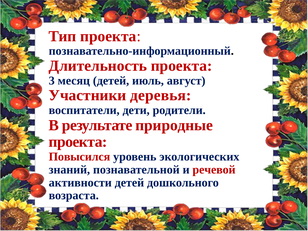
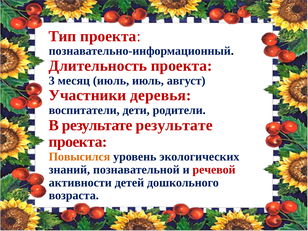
месяц детей: детей -> июль (111, 81)
результате природные: природные -> результате (174, 125)
Повысился colour: red -> orange (79, 157)
